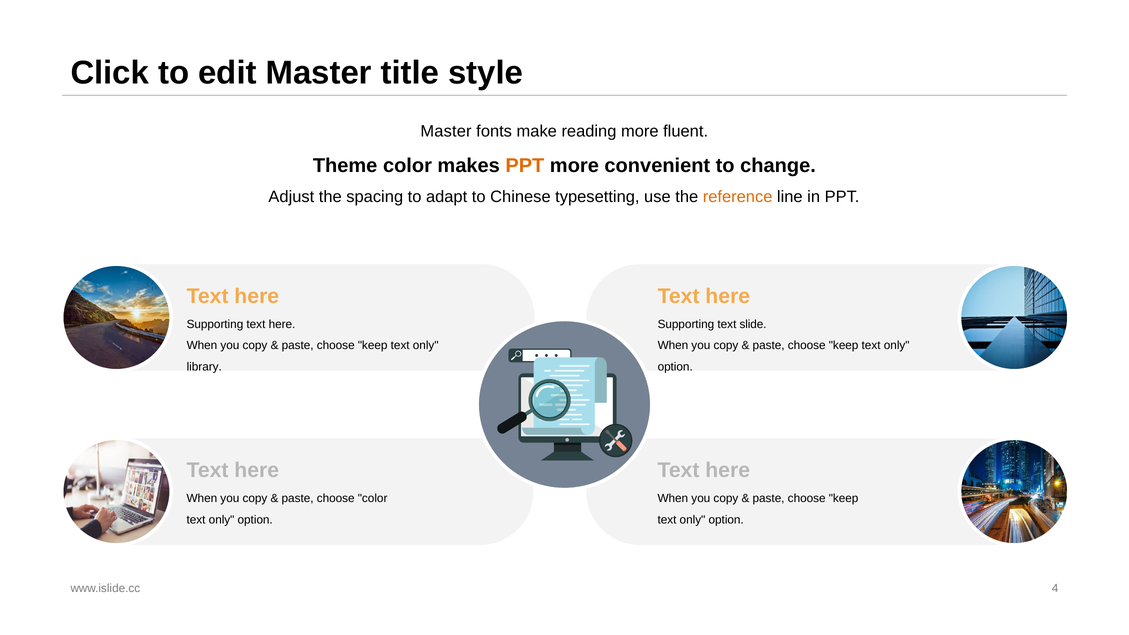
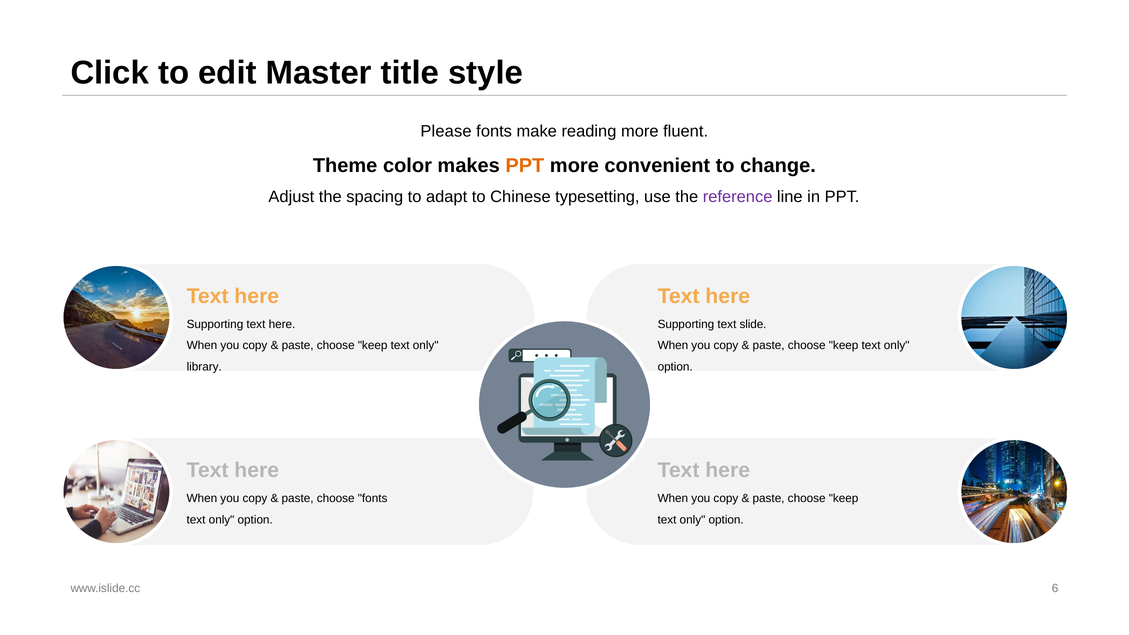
Master: Master -> Please (446, 131)
reference colour: orange -> purple (738, 197)
choose color: color -> fonts (373, 499)
4: 4 -> 6 (1055, 588)
